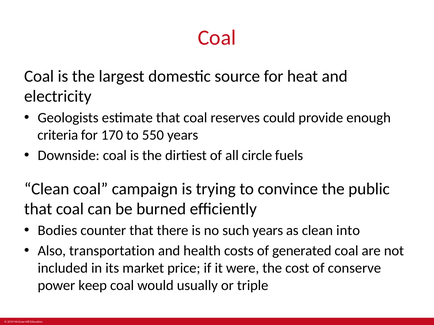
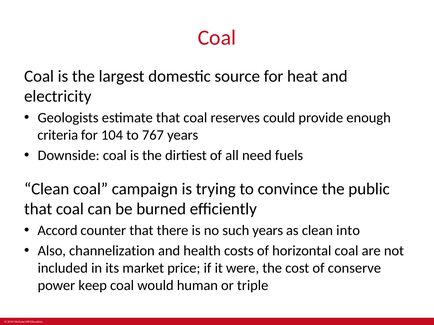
170: 170 -> 104 (112, 135)
550: 550 -> 767 (153, 135)
circle: circle -> need (257, 156)
Bodies: Bodies -> Accord (58, 231)
transportation: transportation -> channelization (112, 251)
generated: generated -> horizontal (302, 251)
usually: usually -> human (197, 286)
